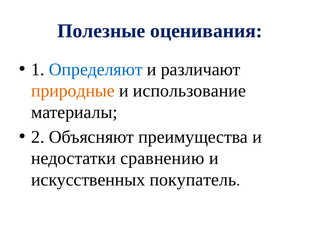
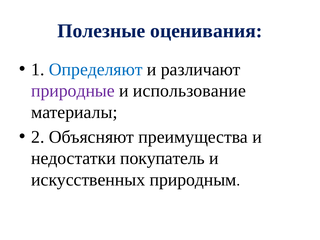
природные colour: orange -> purple (73, 91)
сравнению: сравнению -> покупатель (162, 158)
покупатель: покупатель -> природным (193, 180)
